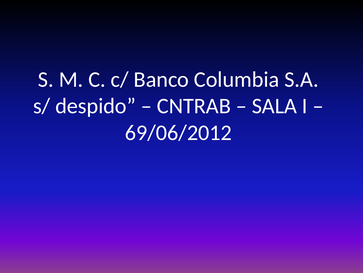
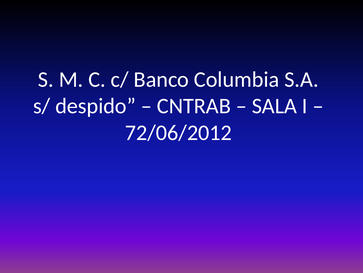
69/06/2012: 69/06/2012 -> 72/06/2012 (178, 132)
